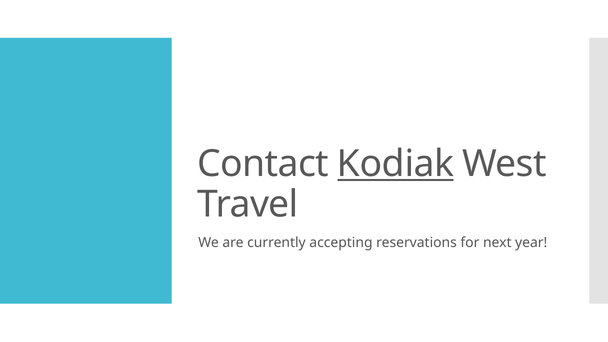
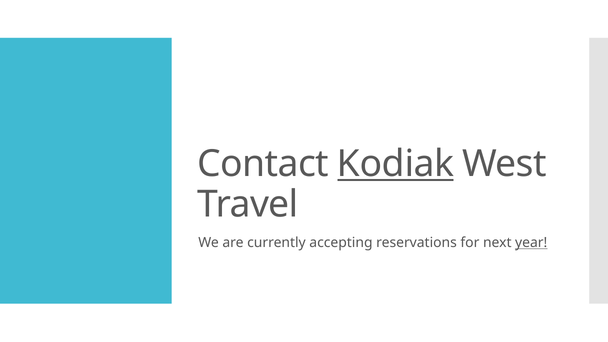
year underline: none -> present (531, 243)
